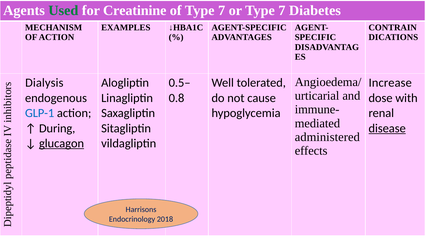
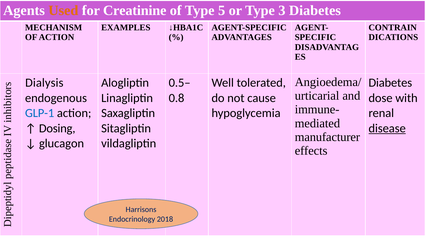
Used colour: green -> orange (63, 11)
of Type 7: 7 -> 5 (222, 11)
or Type 7: 7 -> 3 (282, 11)
Increase: Increase -> Diabetes (390, 83)
During: During -> Dosing (57, 128)
administered: administered -> manufacturer (327, 137)
glucagon underline: present -> none (62, 143)
